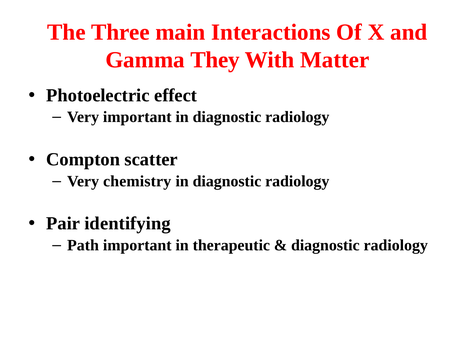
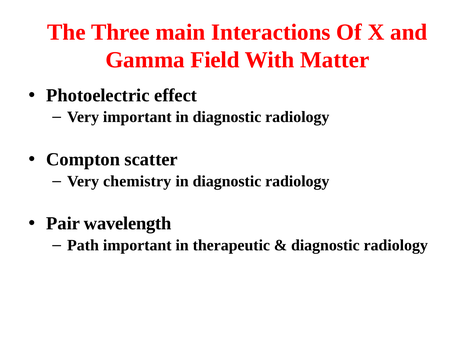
They: They -> Field (215, 60)
identifying: identifying -> wavelength (128, 224)
